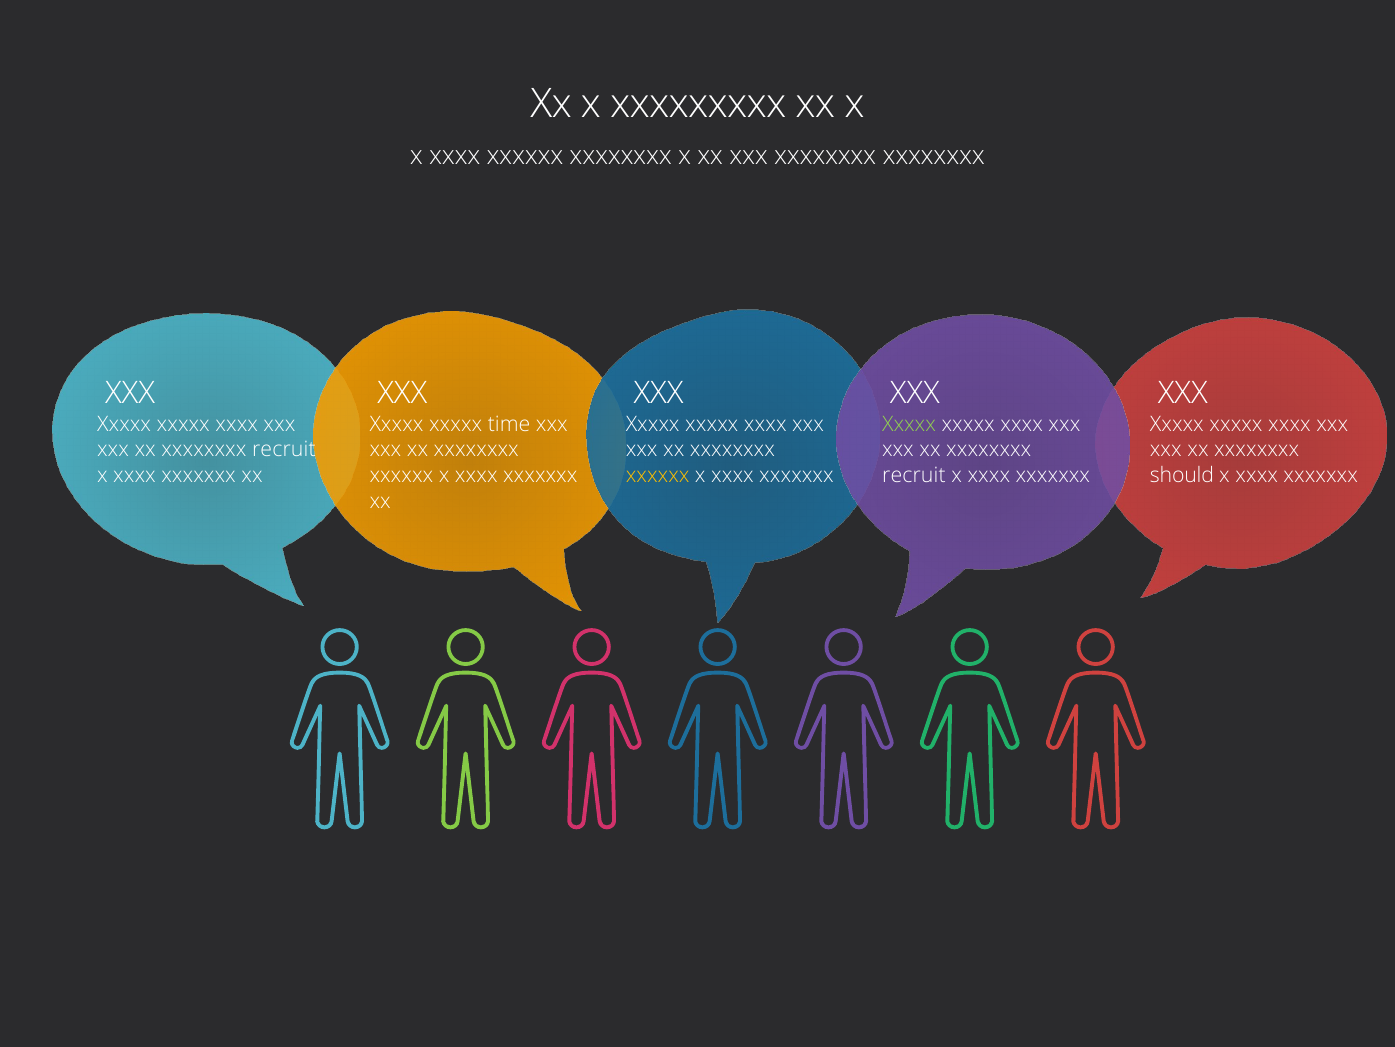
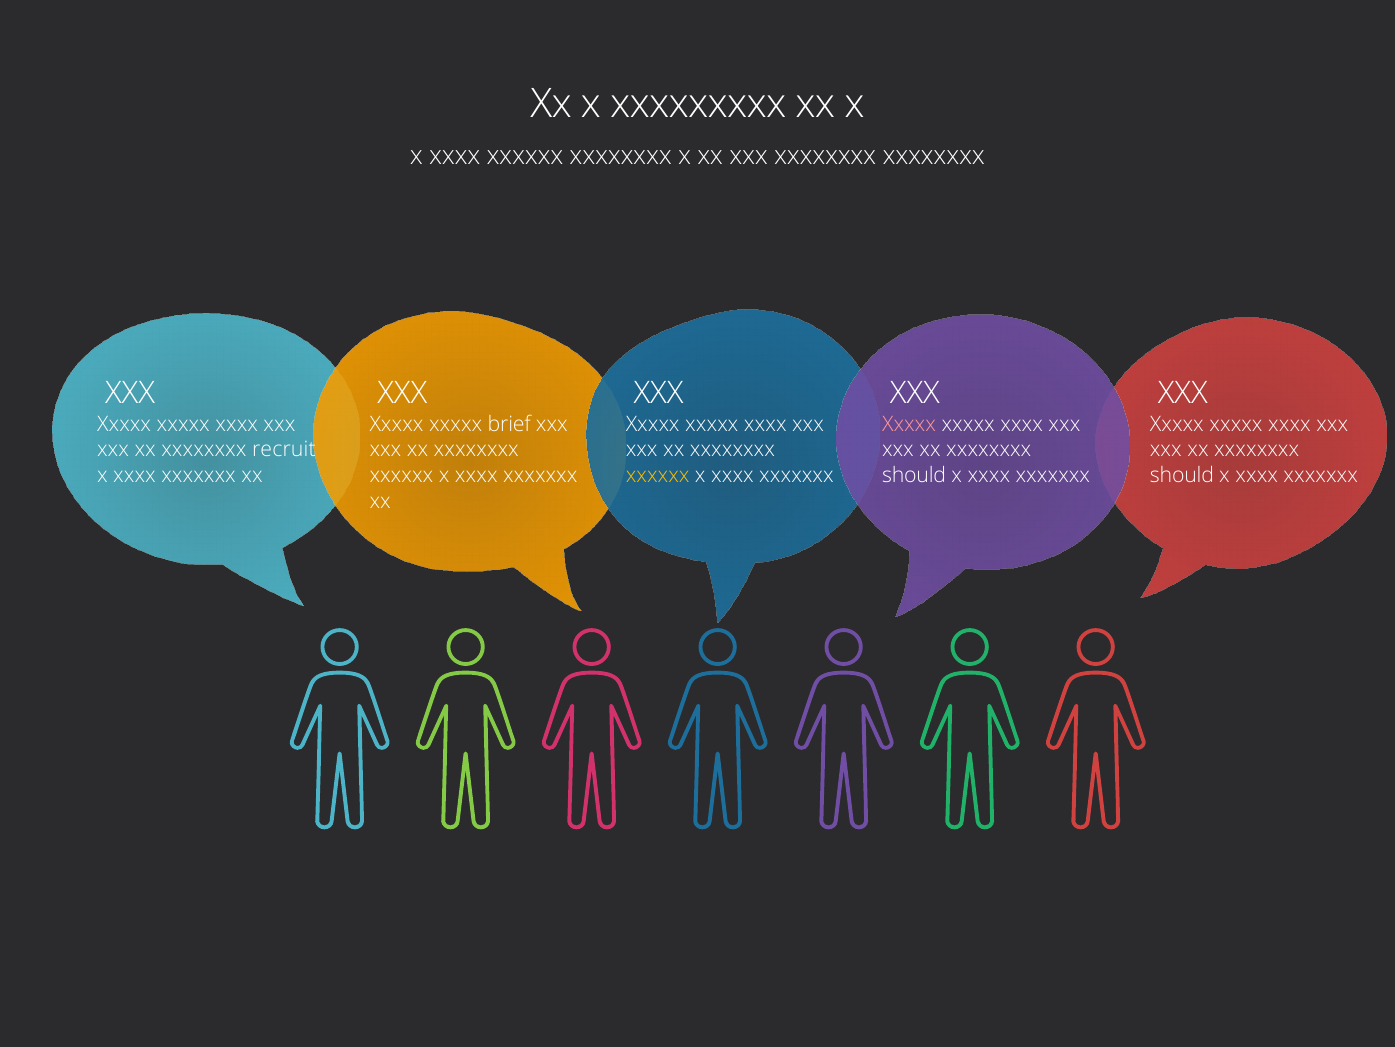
time: time -> brief (509, 424)
Xxxxx colour: light green -> pink (909, 424)
recruit: recruit -> should (914, 475)
